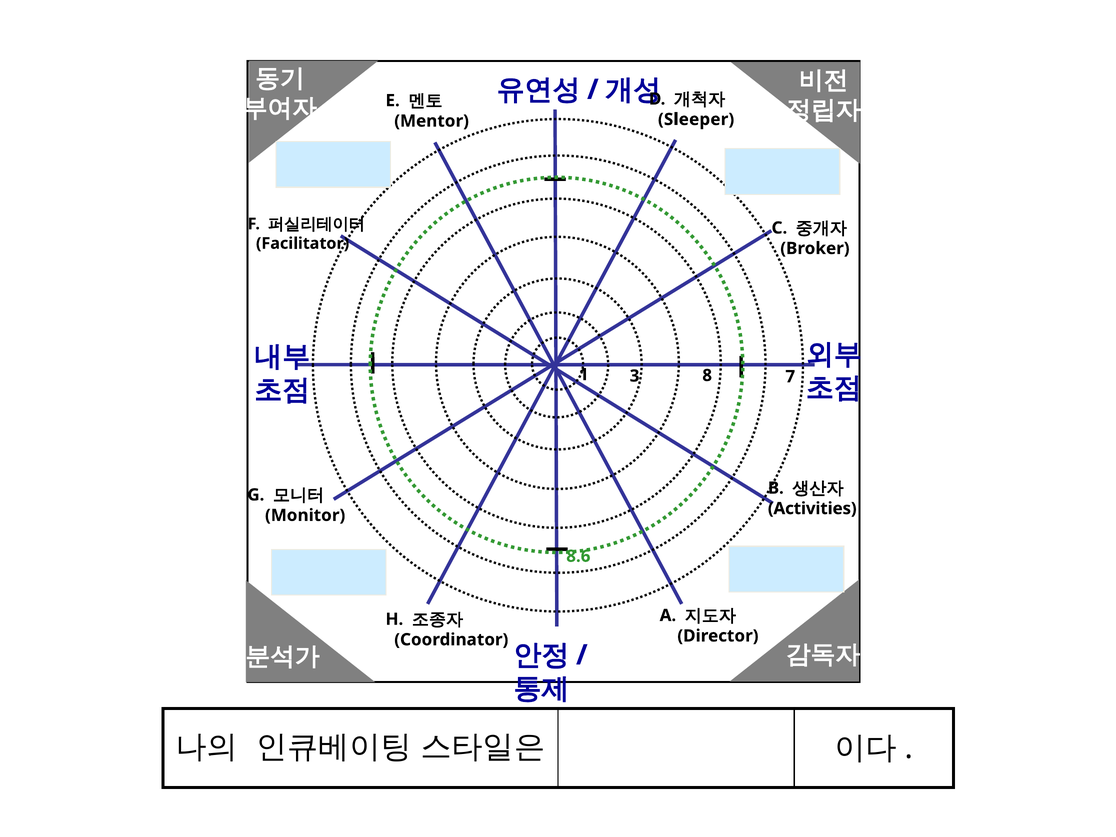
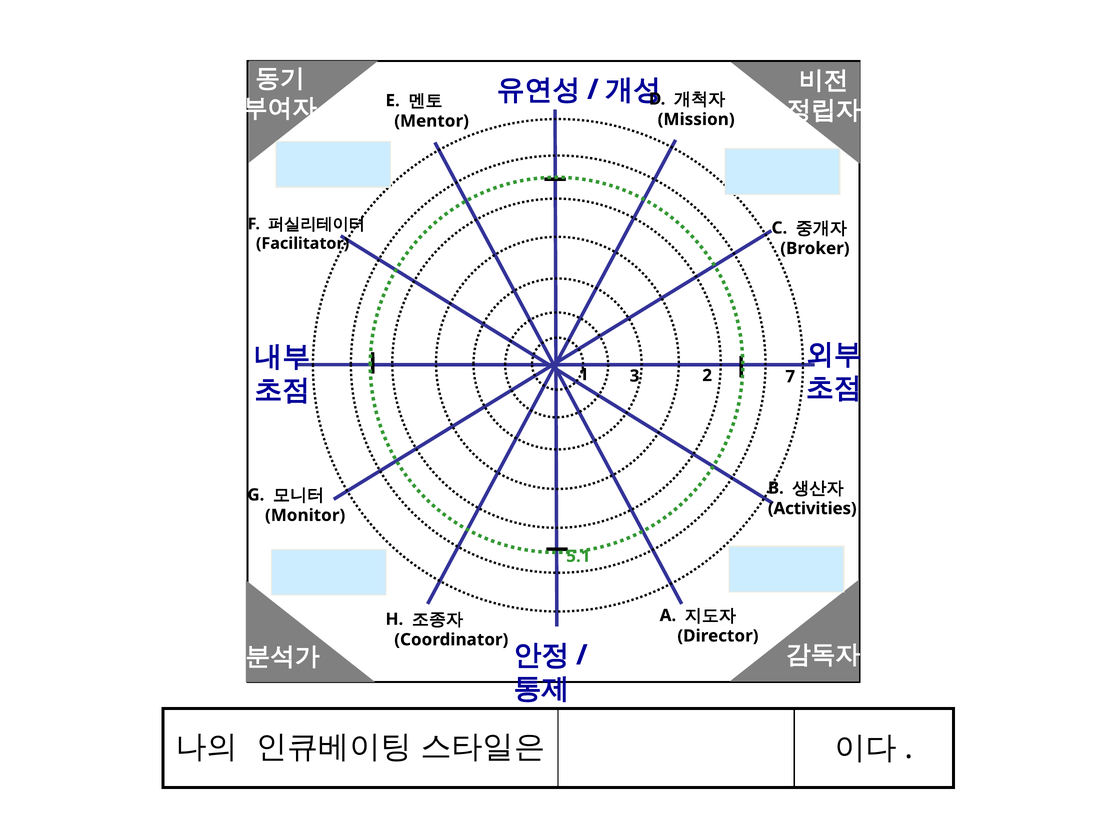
Sleeper: Sleeper -> Mission (696, 119)
8: 8 -> 2 (707, 375)
8.6: 8.6 -> 5.1 (578, 556)
